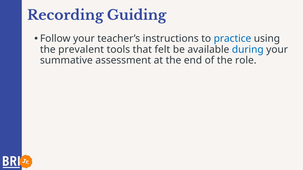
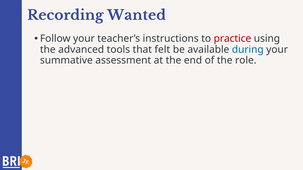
Guiding: Guiding -> Wanted (137, 15)
practice colour: blue -> red (232, 39)
prevalent: prevalent -> advanced (81, 50)
